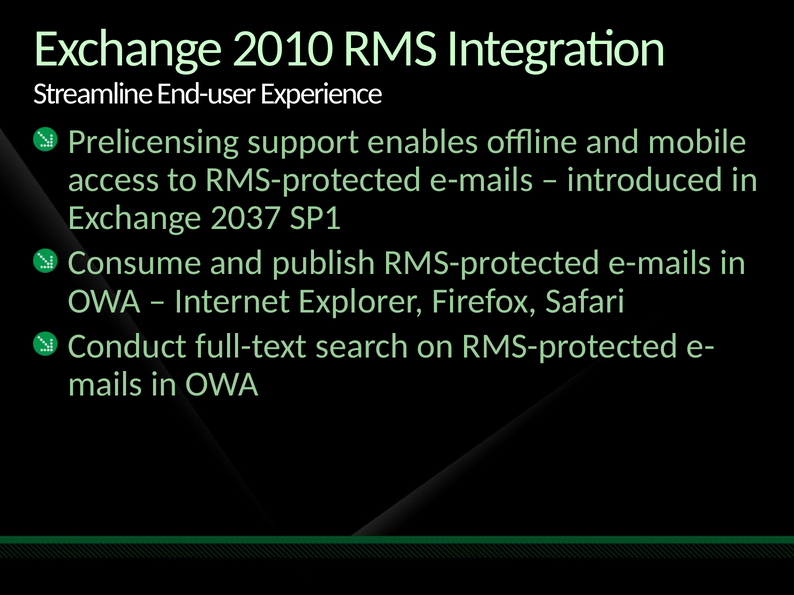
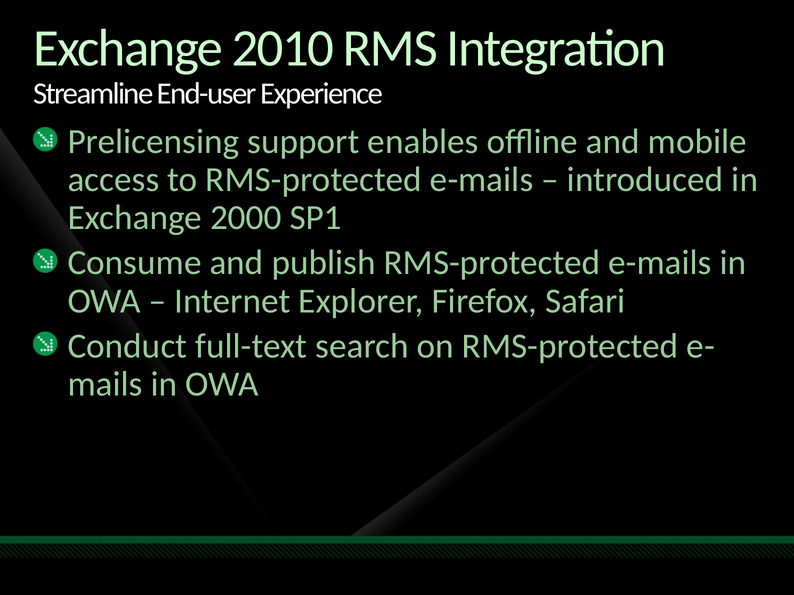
2037: 2037 -> 2000 (246, 218)
